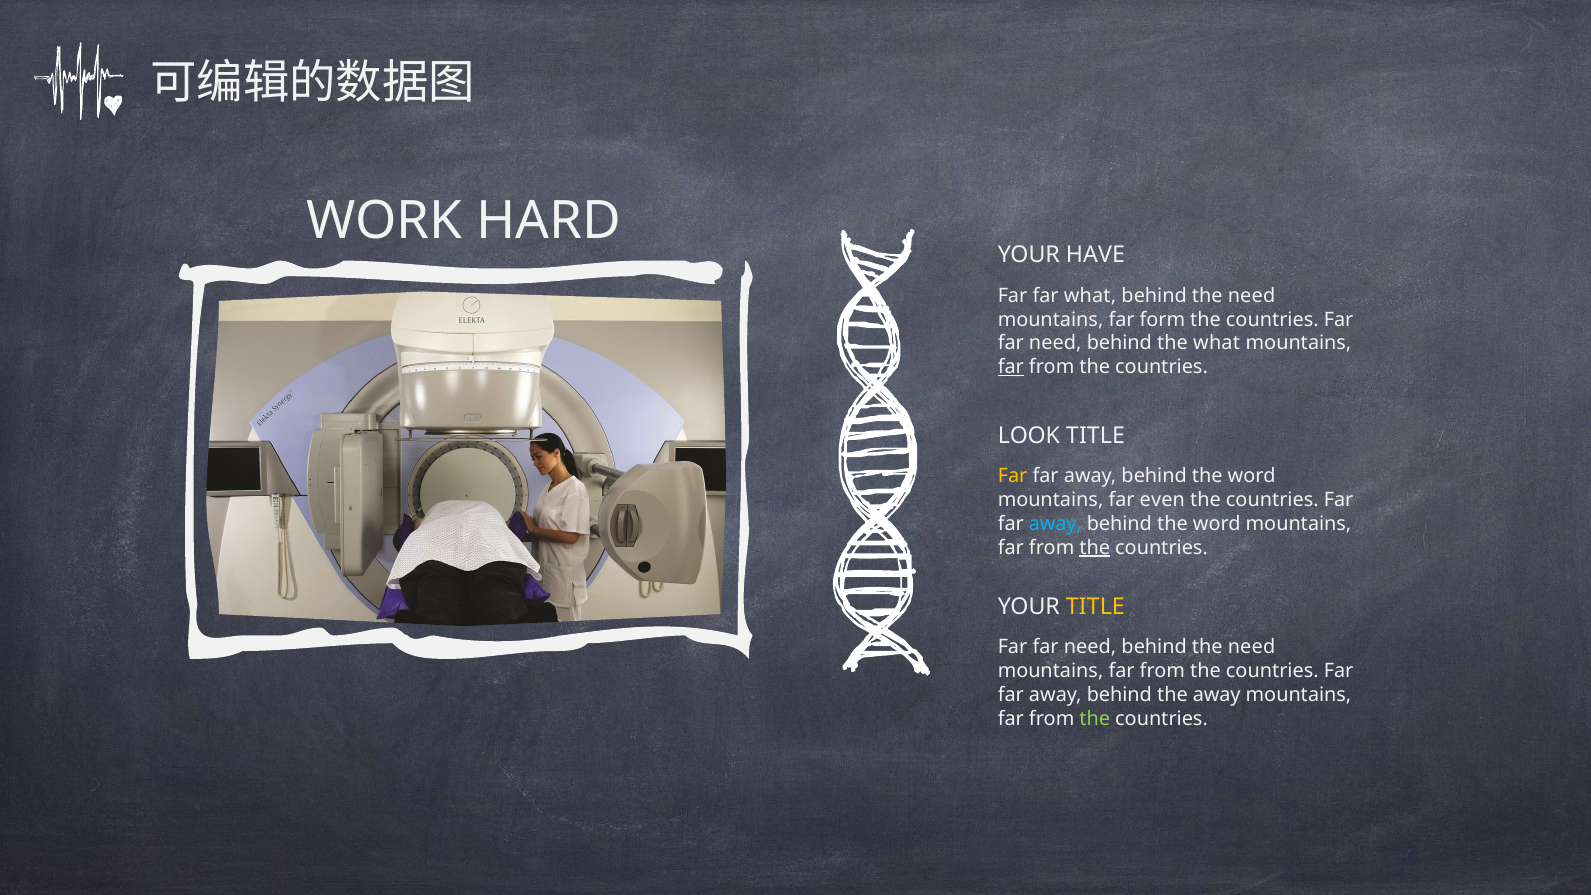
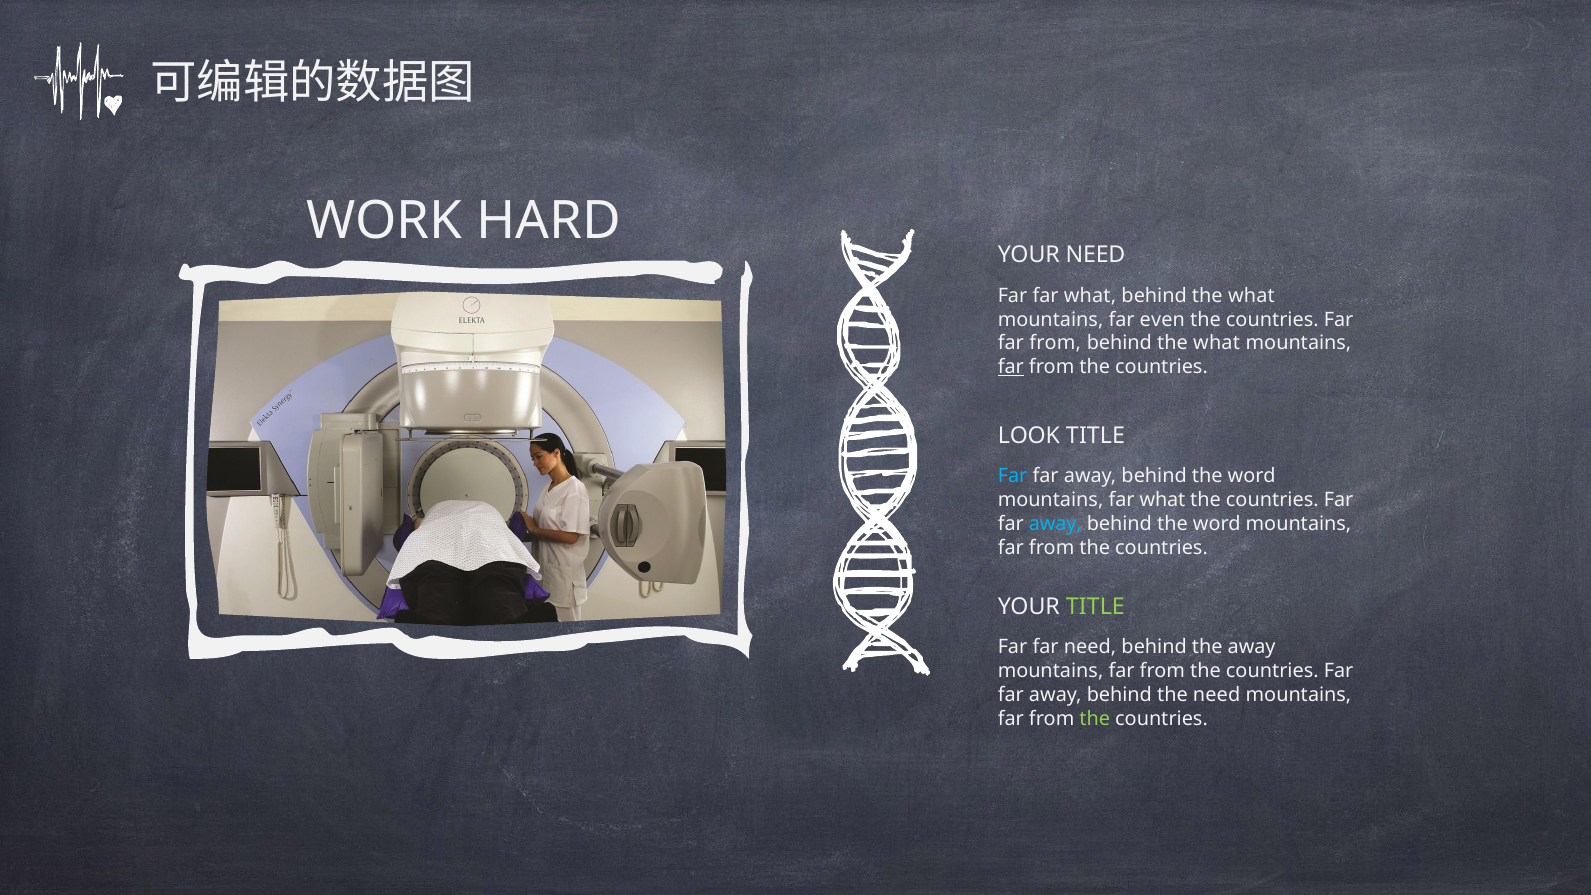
YOUR HAVE: HAVE -> NEED (1096, 255)
need: need -> what (1252, 296)
form: form -> even (1162, 319)
need: need -> from (1055, 343)
Far colour: yellow -> light blue (1013, 476)
mountains far even: even -> what (1163, 500)
the underline: present -> none (1095, 547)
TITLE colour: yellow -> light green (1095, 607)
need: need -> away (1252, 647)
the away: away -> need (1217, 695)
